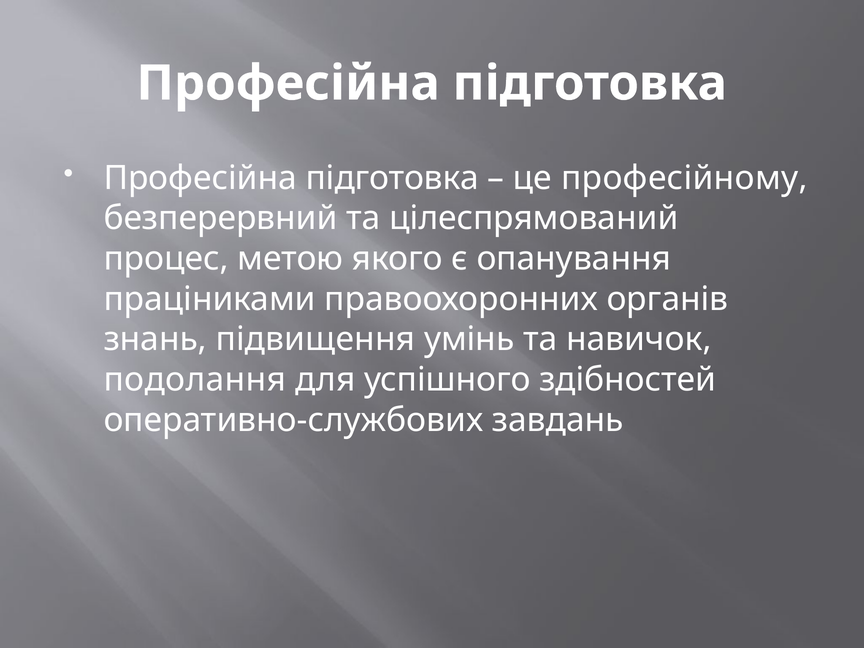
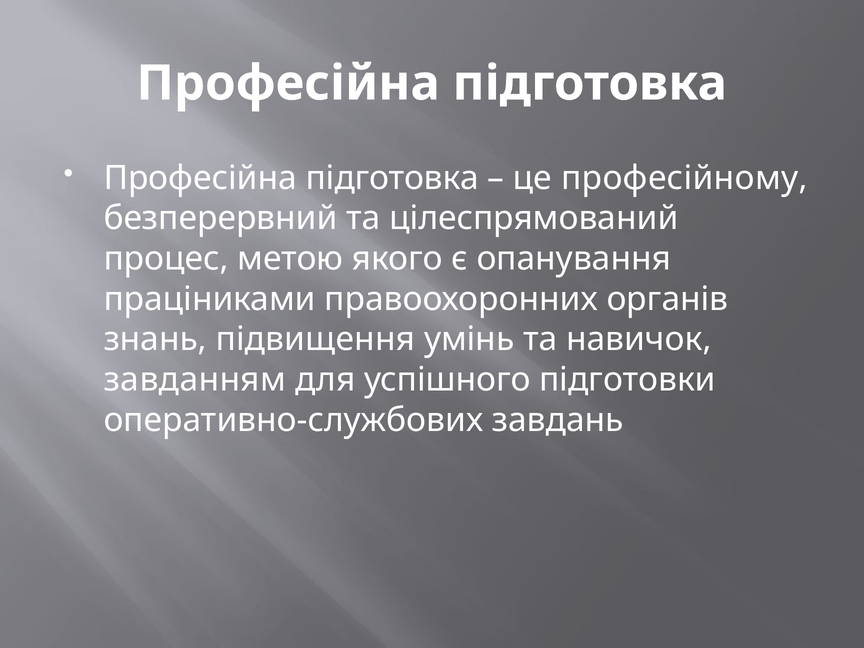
подолання: подолання -> завданням (195, 380)
здібностей: здібностей -> підготовки (628, 380)
